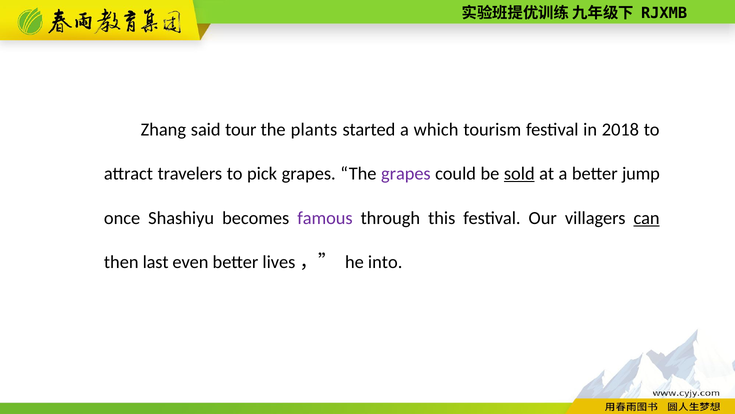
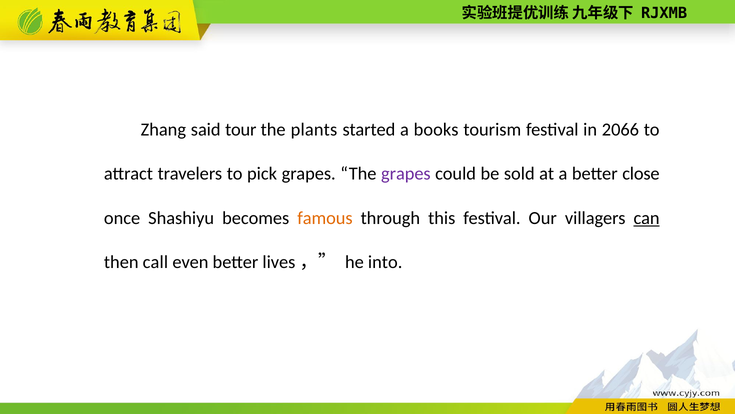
which: which -> books (436, 129)
2018: 2018 -> 2066 (620, 129)
sold underline: present -> none (519, 174)
jump: jump -> close (641, 174)
famous colour: purple -> orange (325, 218)
last: last -> call (155, 262)
